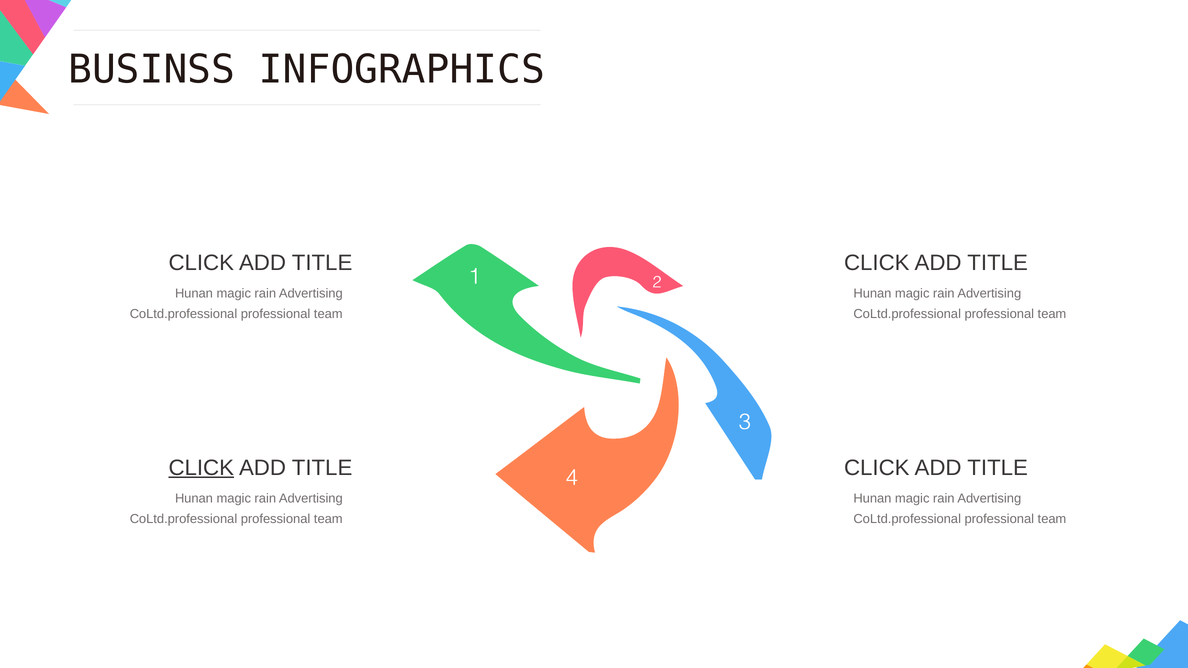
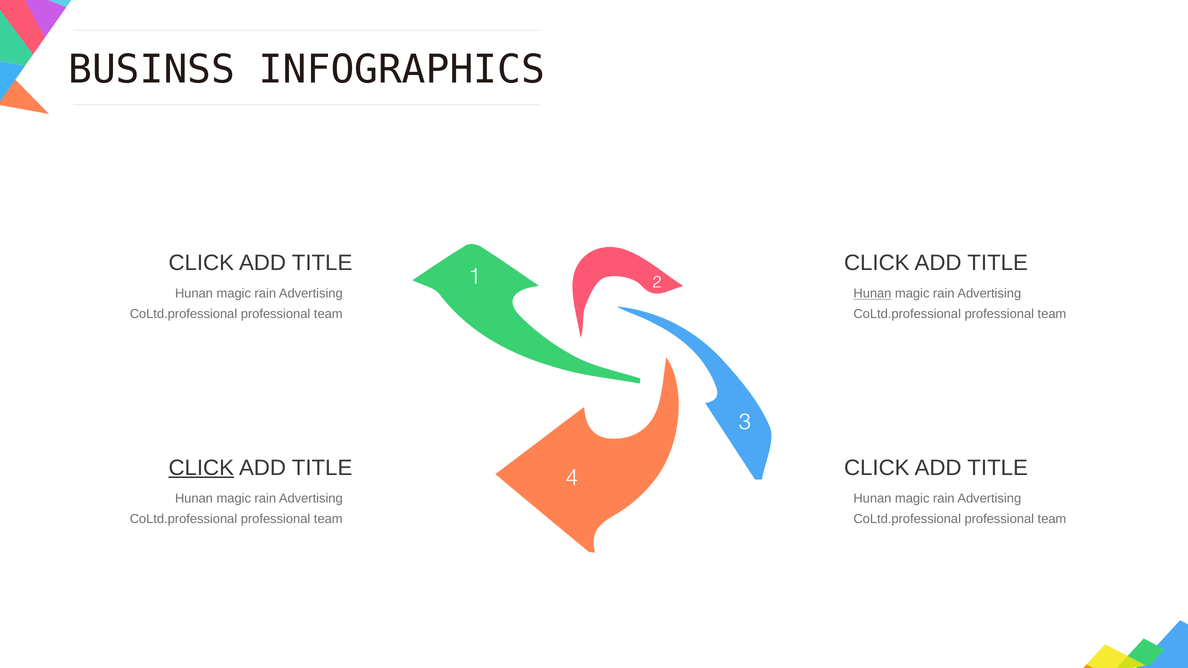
Hunan underline: none -> present (872, 294)
